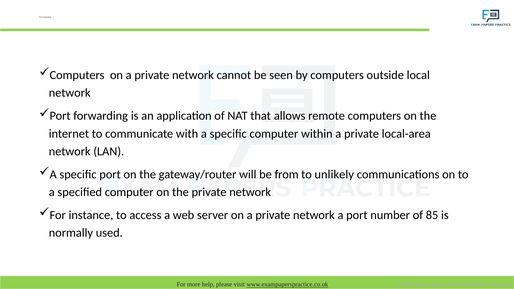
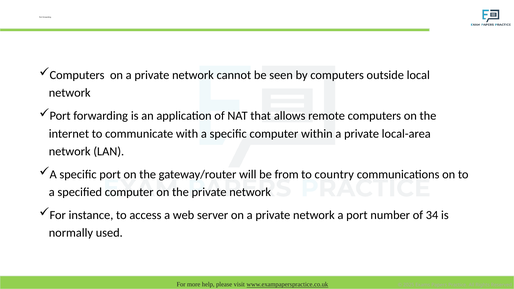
unlikely: unlikely -> country (334, 174)
85: 85 -> 34 (432, 215)
